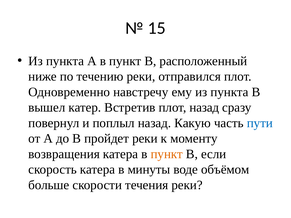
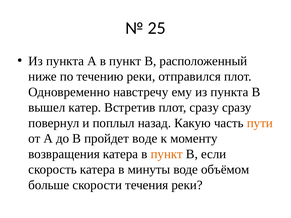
15: 15 -> 25 (157, 28)
плот назад: назад -> сразу (204, 108)
пути colour: blue -> orange (260, 123)
пройдет реки: реки -> воде (145, 139)
